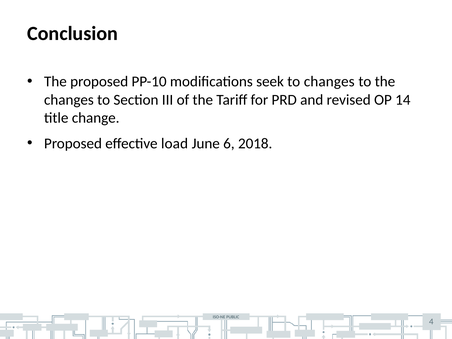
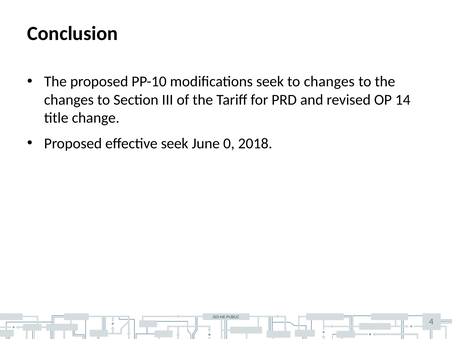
effective load: load -> seek (175, 143)
6: 6 -> 0 (229, 143)
